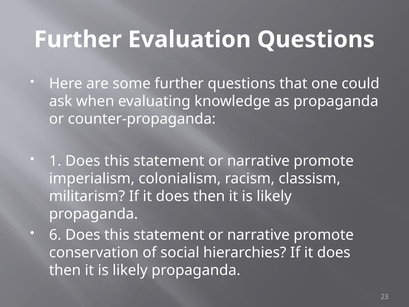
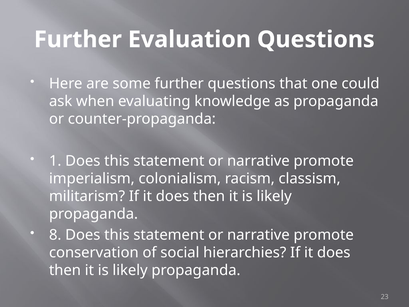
6: 6 -> 8 (55, 235)
